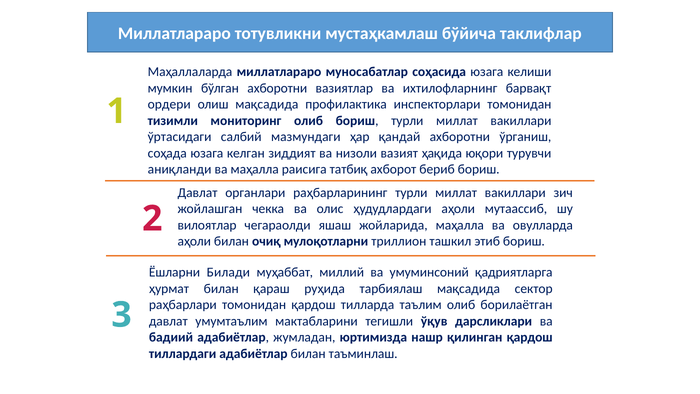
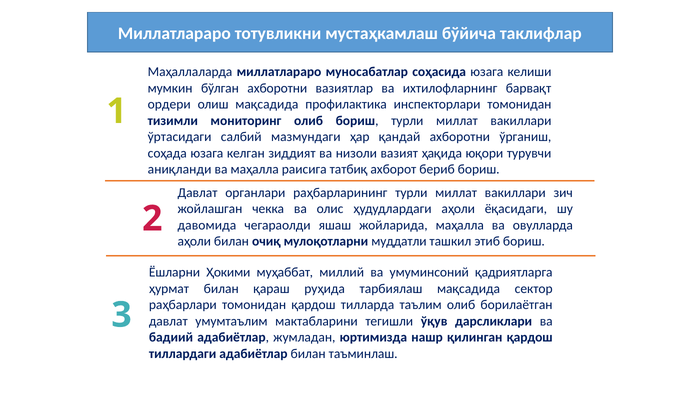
мутаассиб: мутаассиб -> ёқасидаги (516, 209)
вилоятлар: вилоятлар -> давомида (207, 225)
триллион: триллион -> муддатли (399, 241)
Билади: Билади -> Ҳокими (228, 272)
